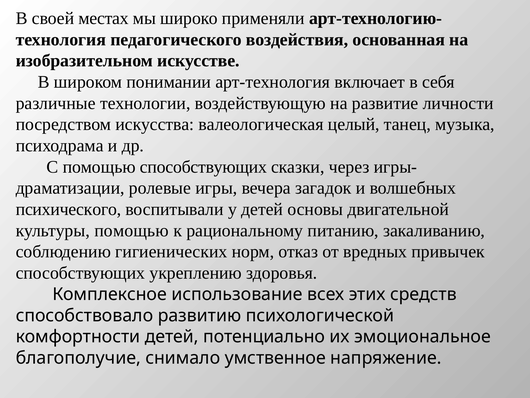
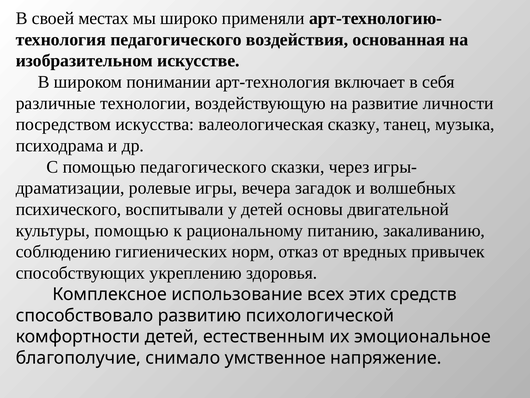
целый: целый -> сказку (354, 124)
помощью способствующих: способствующих -> педагогического (203, 167)
потенциально: потенциально -> естественным (264, 336)
